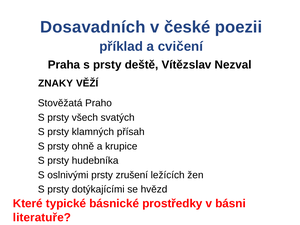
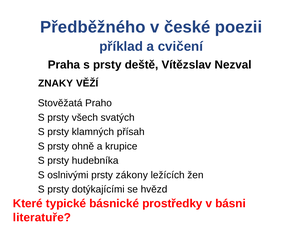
Dosavadních: Dosavadních -> Předběžného (93, 27)
zrušení: zrušení -> zákony (132, 175)
